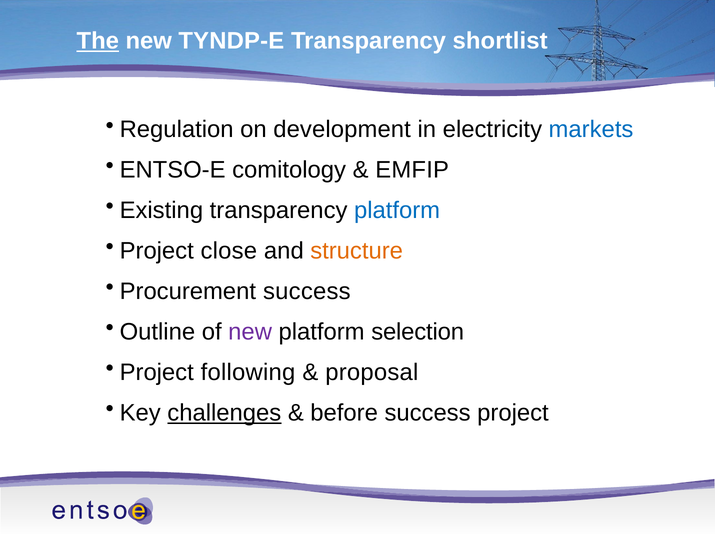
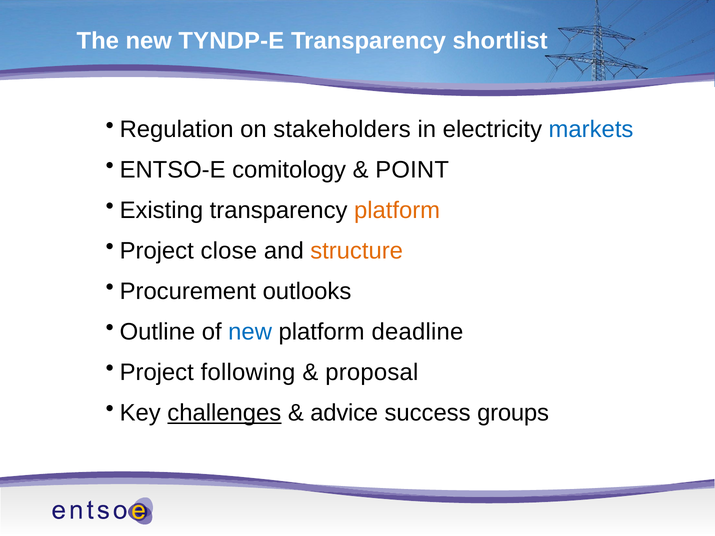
The underline: present -> none (98, 41)
development: development -> stakeholders (342, 130)
EMFIP: EMFIP -> POINT (412, 170)
platform colour: blue -> orange (397, 211)
Procurement success: success -> outlooks (307, 292)
new colour: purple -> blue (250, 332)
selection: selection -> deadline (417, 332)
before: before -> advice (344, 413)
success project: project -> groups (513, 413)
